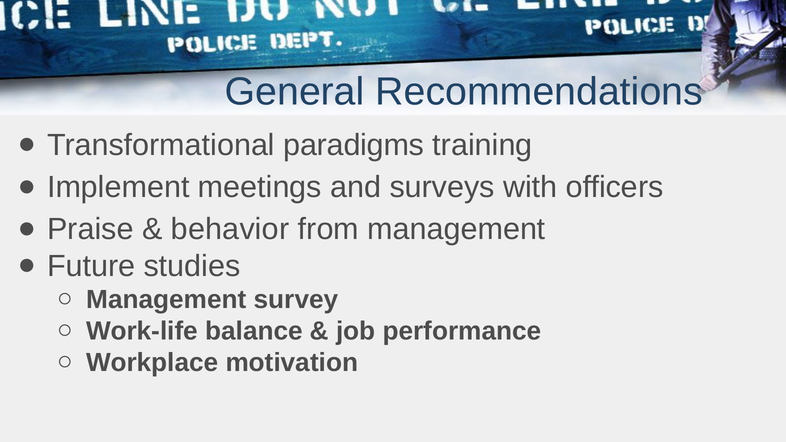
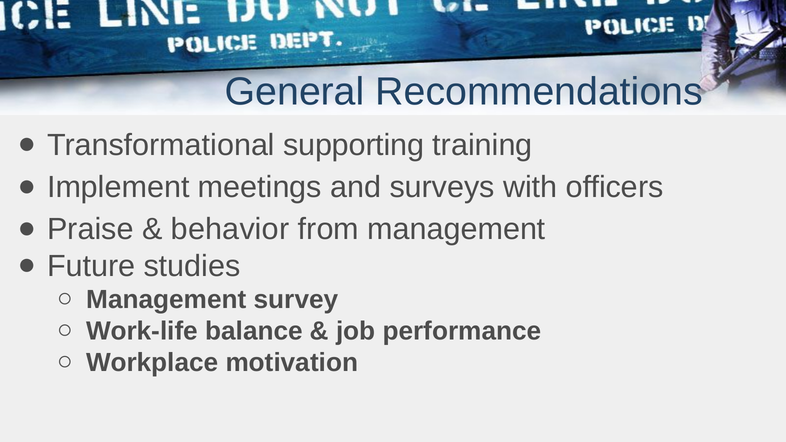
paradigms: paradigms -> supporting (354, 145)
